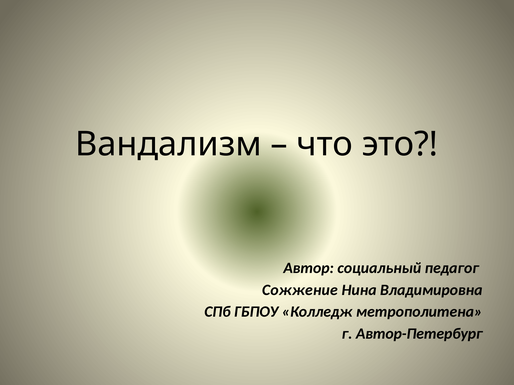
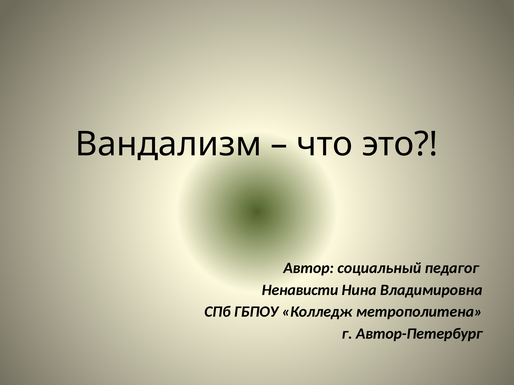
Сожжение: Сожжение -> Ненависти (300, 290)
